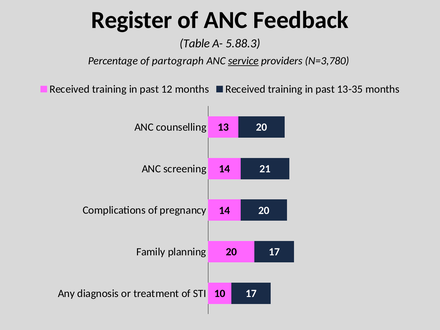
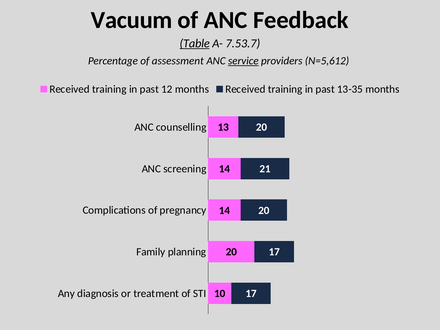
Register: Register -> Vacuum (132, 20)
Table underline: none -> present (195, 43)
5.88.3: 5.88.3 -> 7.53.7 (243, 43)
partograph: partograph -> assessment (178, 61)
N=3,780: N=3,780 -> N=5,612 (327, 61)
